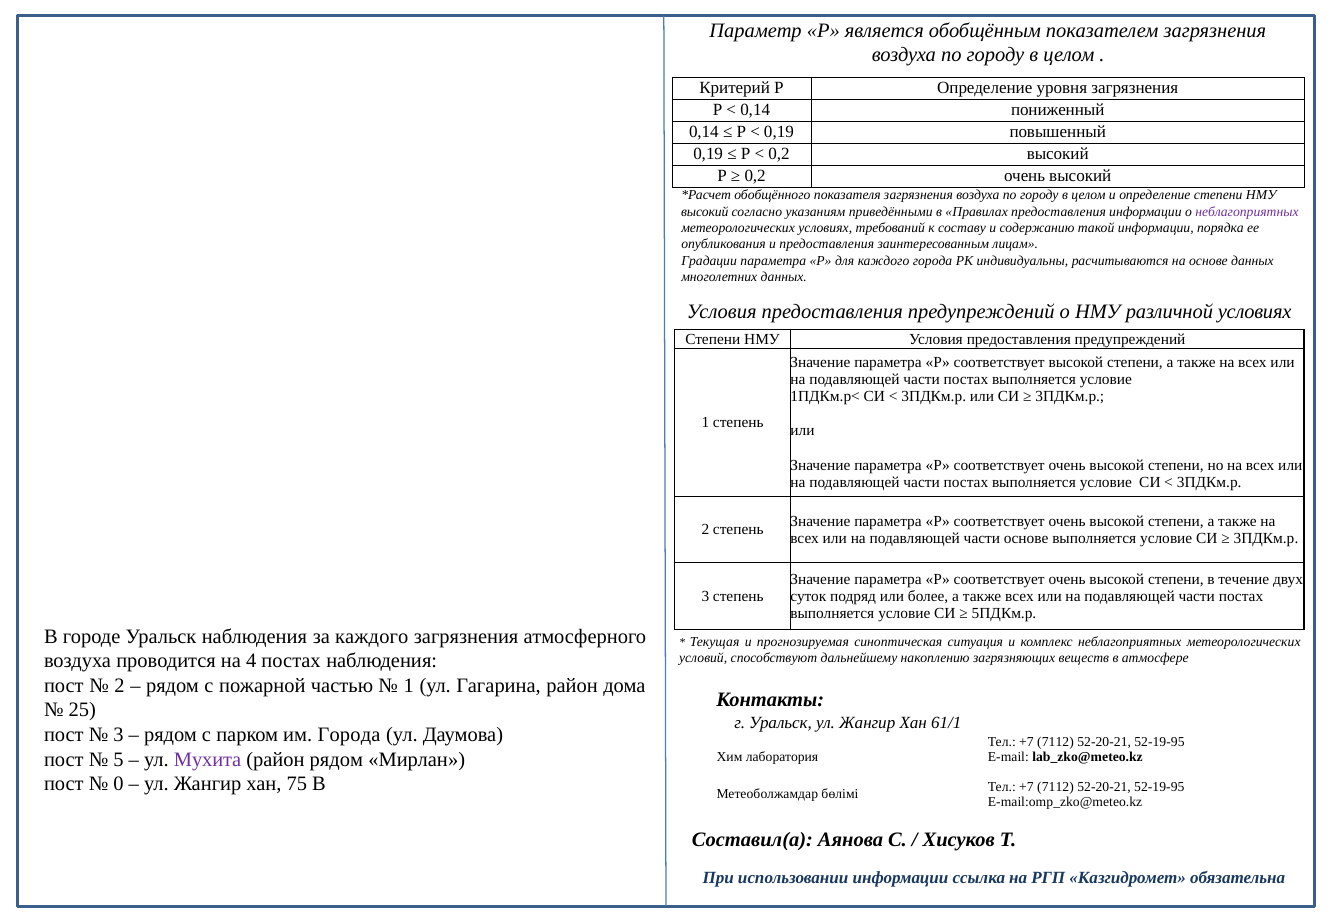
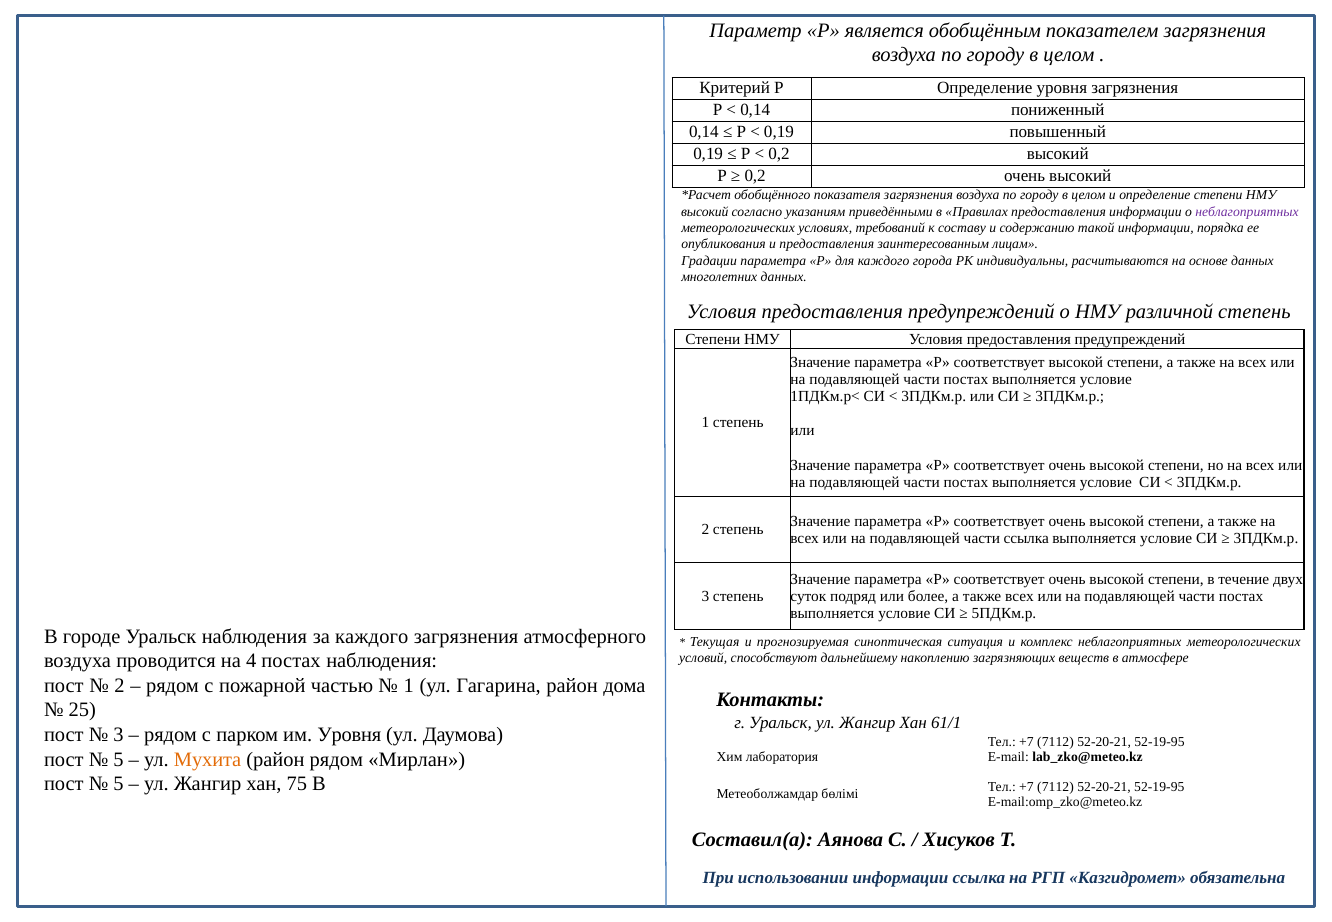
различной условиях: условиях -> степень (1254, 312)
части основе: основе -> ссылка (1026, 538)
им Города: Города -> Уровня (349, 735)
Мухита colour: purple -> orange (208, 760)
0: 0 -> 5 (119, 784)
